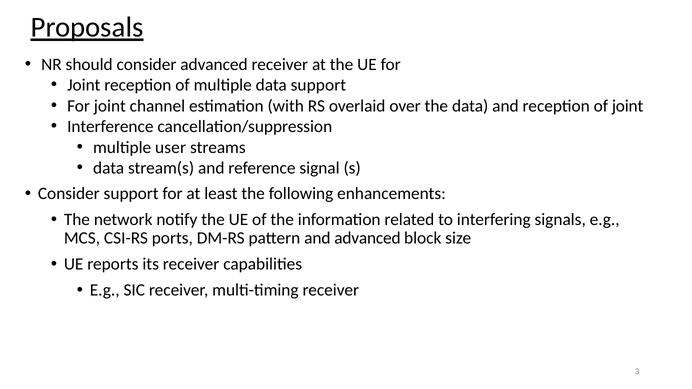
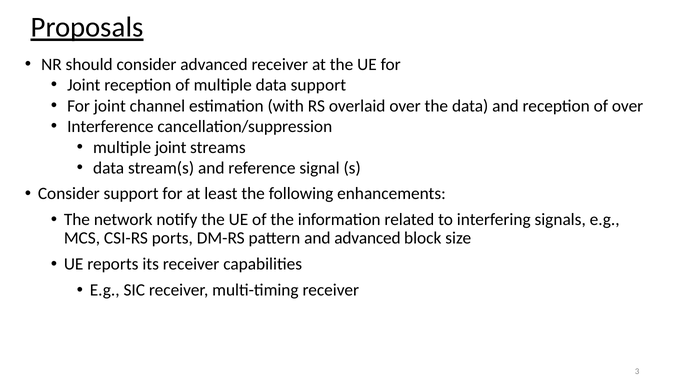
of joint: joint -> over (628, 106)
multiple user: user -> joint (171, 147)
